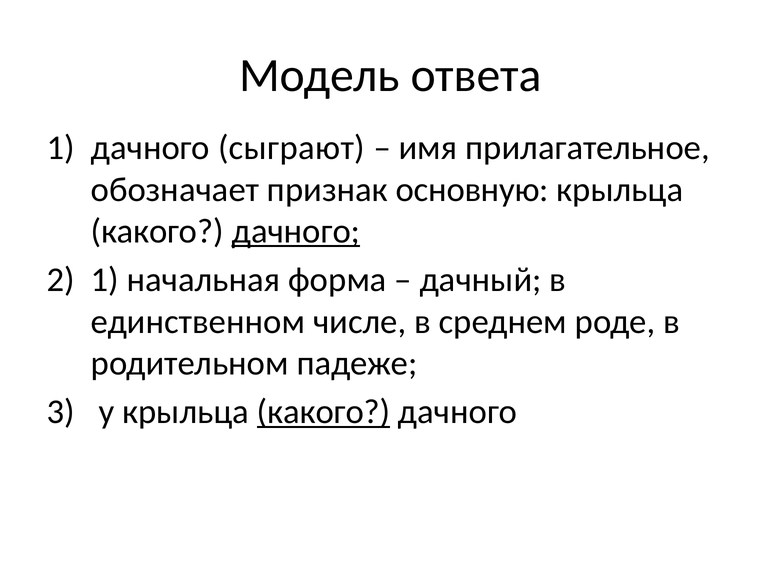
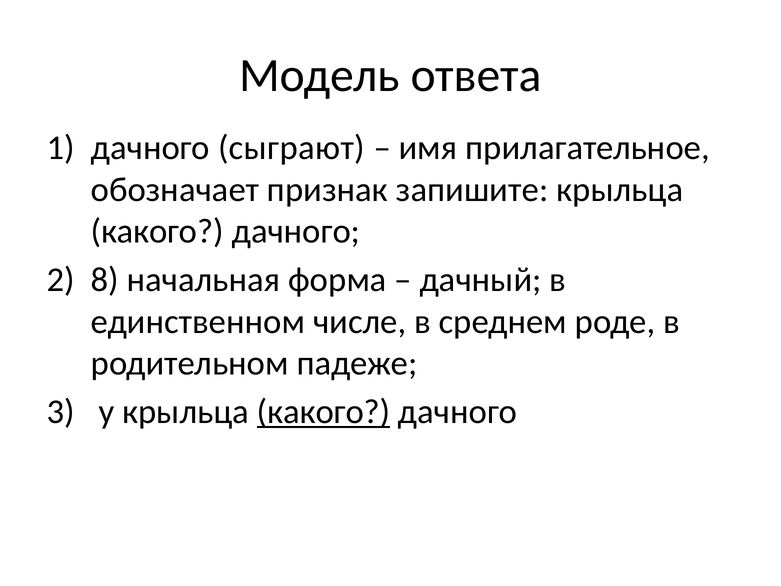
основную: основную -> запишите (472, 189)
дачного underline: present -> none (296, 231)
2 1: 1 -> 8 (105, 280)
